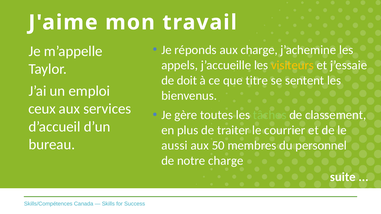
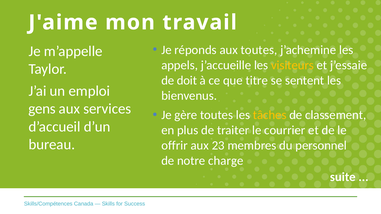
aux charge: charge -> toutes (259, 50)
ceux: ceux -> gens (42, 109)
tâches colour: light green -> yellow (270, 115)
aussi: aussi -> offrir (174, 146)
50: 50 -> 23 (218, 146)
